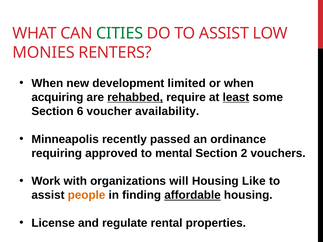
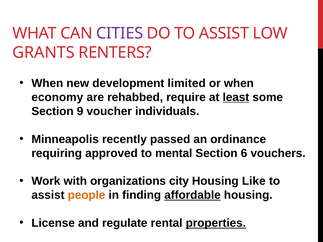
CITIES colour: green -> purple (120, 33)
MONIES: MONIES -> GRANTS (44, 53)
acquiring: acquiring -> economy (57, 97)
rehabbed underline: present -> none (135, 97)
6: 6 -> 9 (80, 111)
availability: availability -> individuals (167, 111)
2: 2 -> 6 (244, 153)
will: will -> city (179, 181)
properties underline: none -> present (216, 223)
